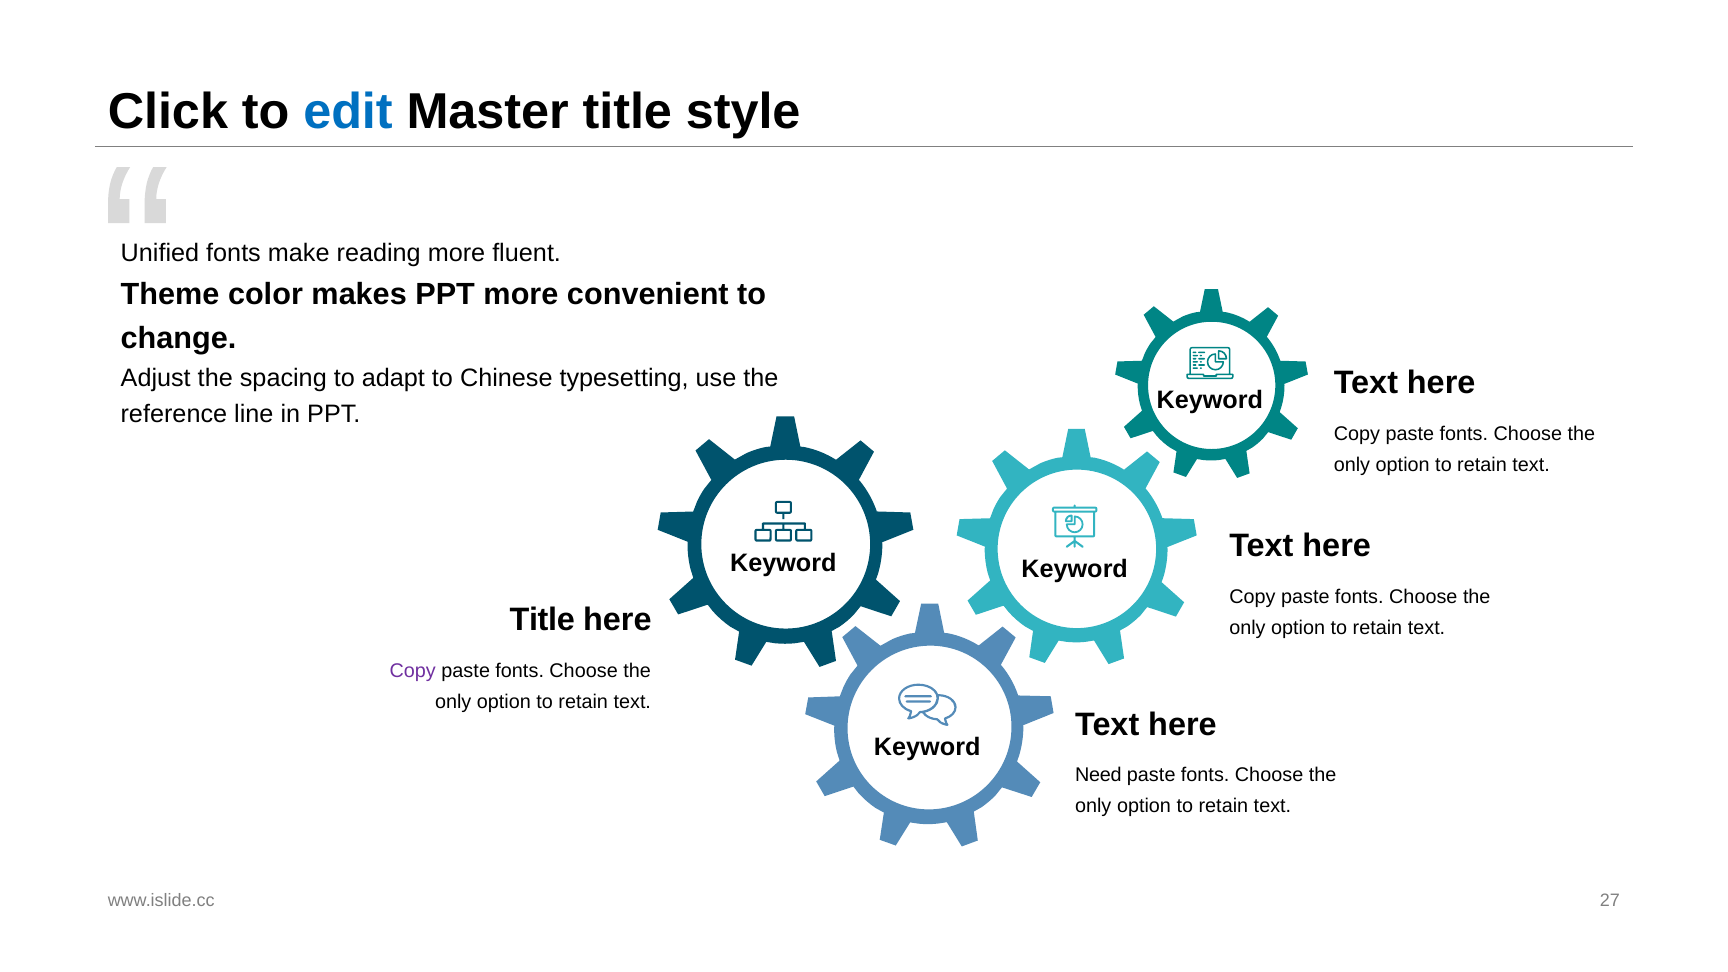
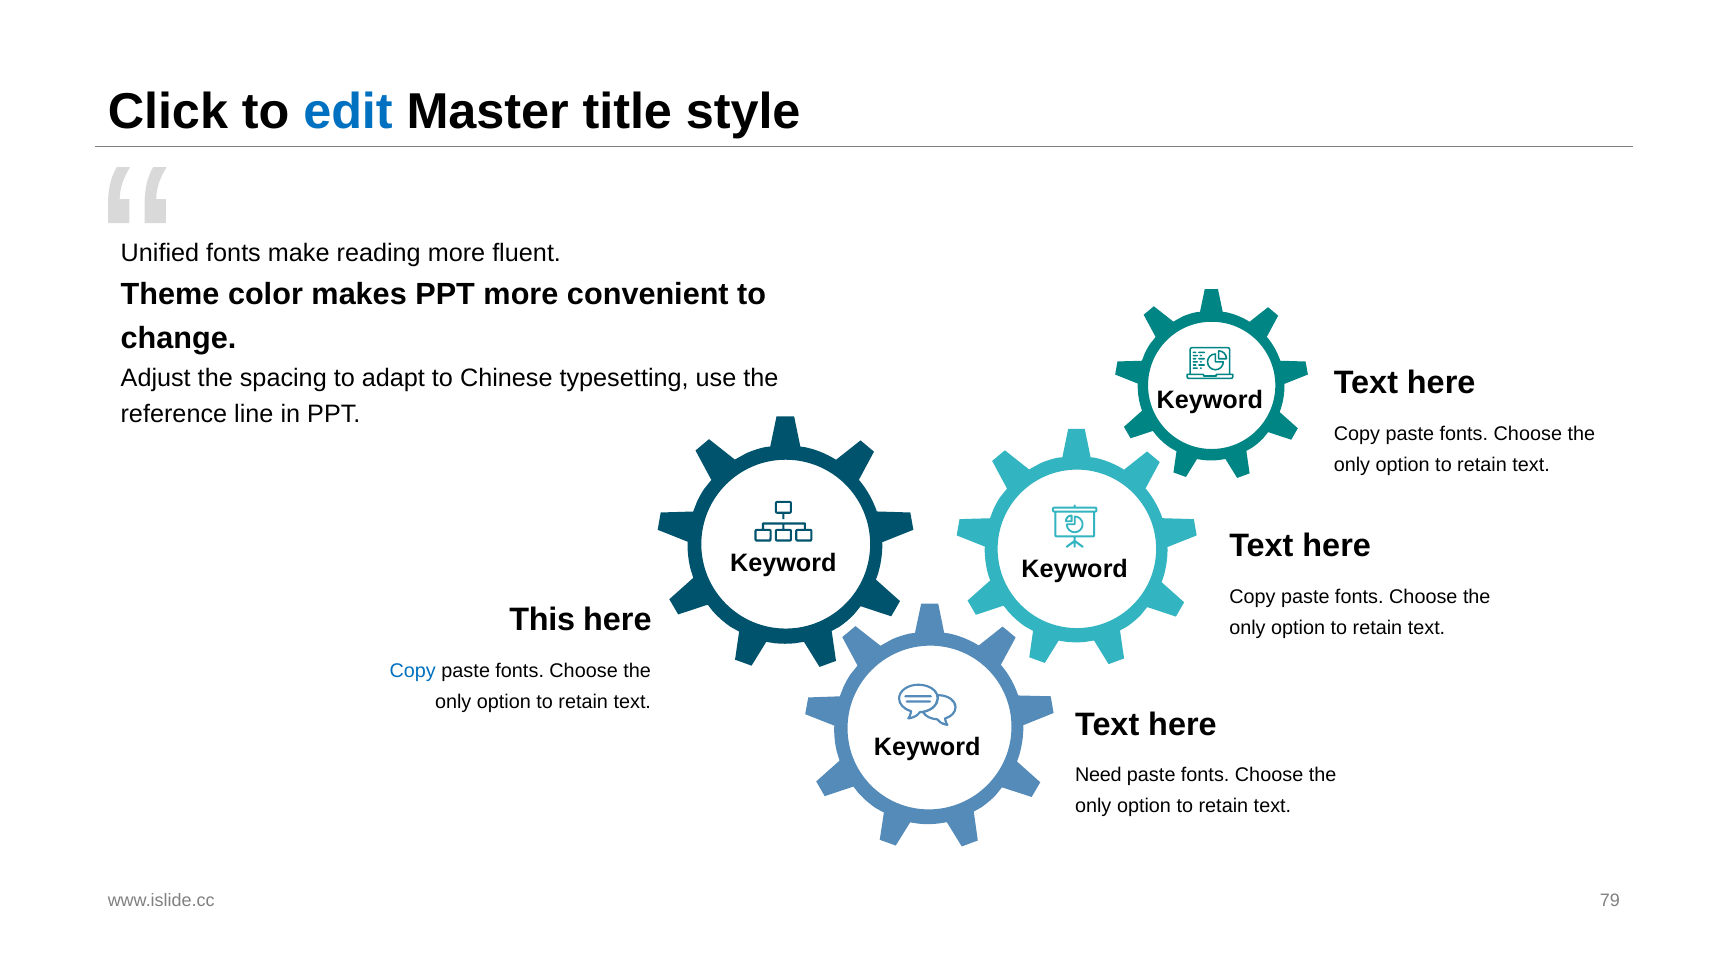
Title: Title -> This (542, 620)
Copy colour: purple -> blue (413, 671)
27: 27 -> 79 (1610, 900)
